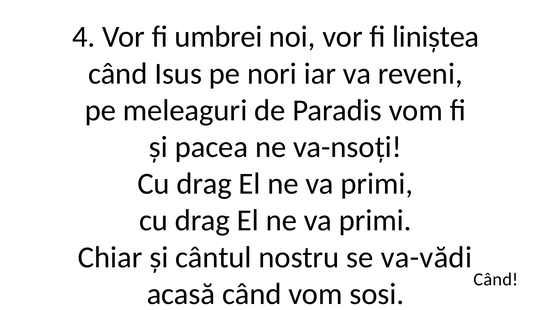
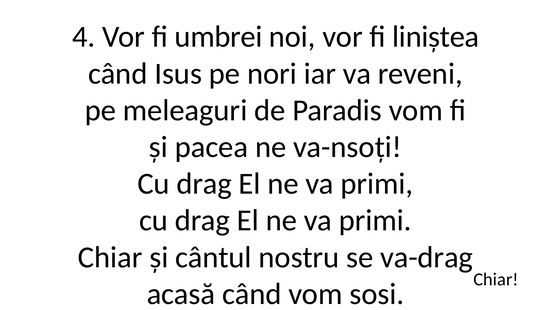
va-vădi: va-vădi -> va-drag (427, 257)
Când: Când -> Chiar (496, 279)
